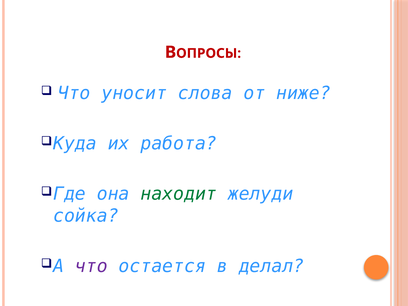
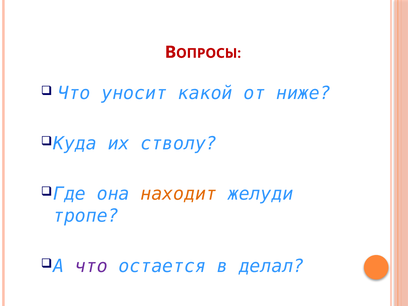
слова: слова -> какой (205, 93)
работа: работа -> стволу (179, 144)
находит colour: green -> orange (179, 194)
сойка: сойка -> тропе (86, 216)
